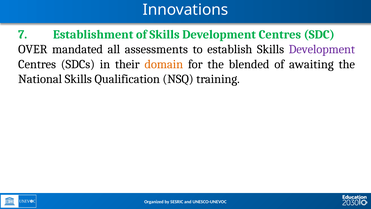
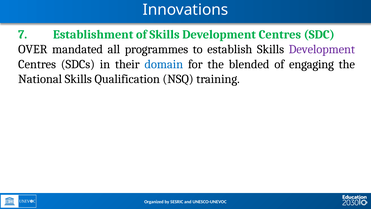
assessments: assessments -> programmes (156, 49)
domain colour: orange -> blue (164, 64)
awaiting: awaiting -> engaging (311, 64)
